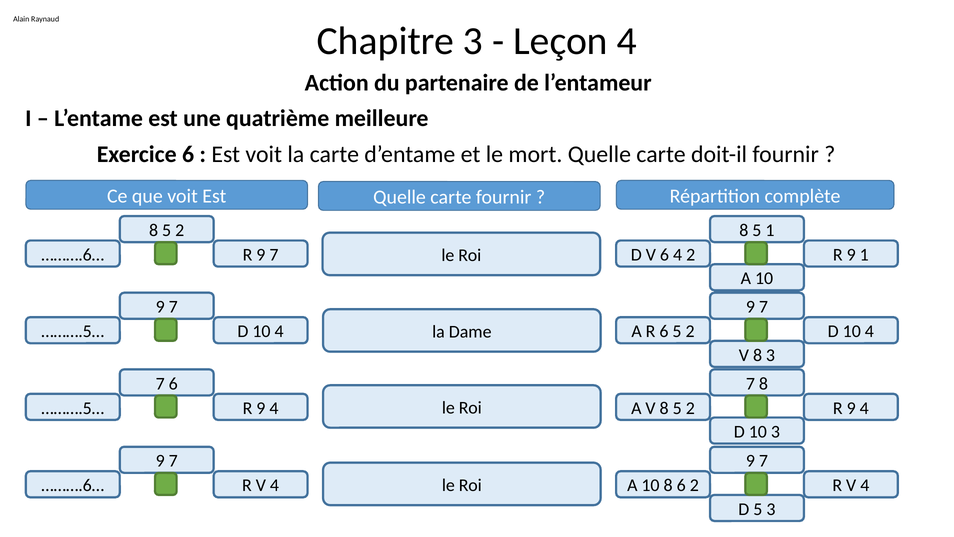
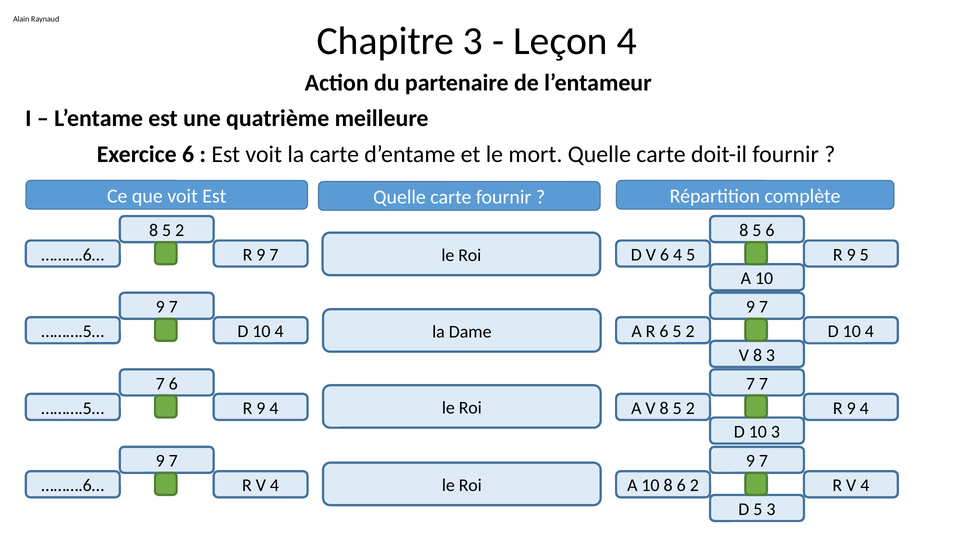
5 1: 1 -> 6 (770, 230)
4 2: 2 -> 5 (691, 255)
9 1: 1 -> 5 (864, 255)
7 8: 8 -> 7 (763, 383)
